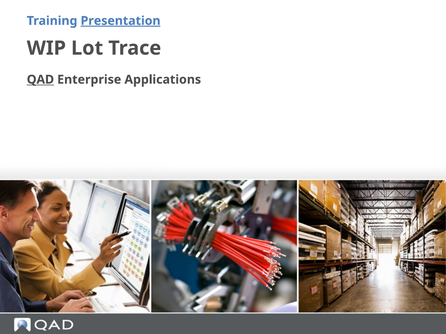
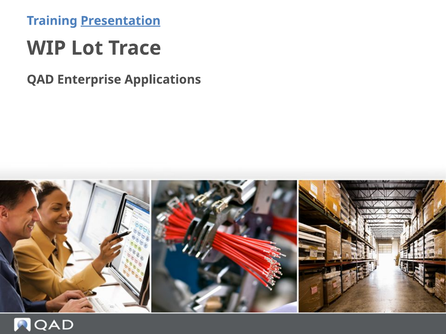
QAD underline: present -> none (40, 80)
